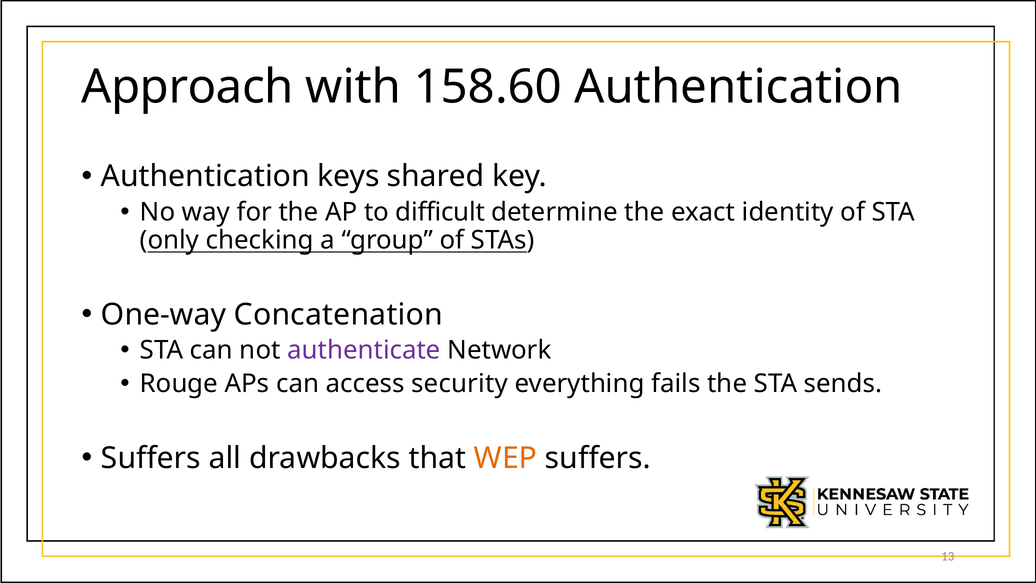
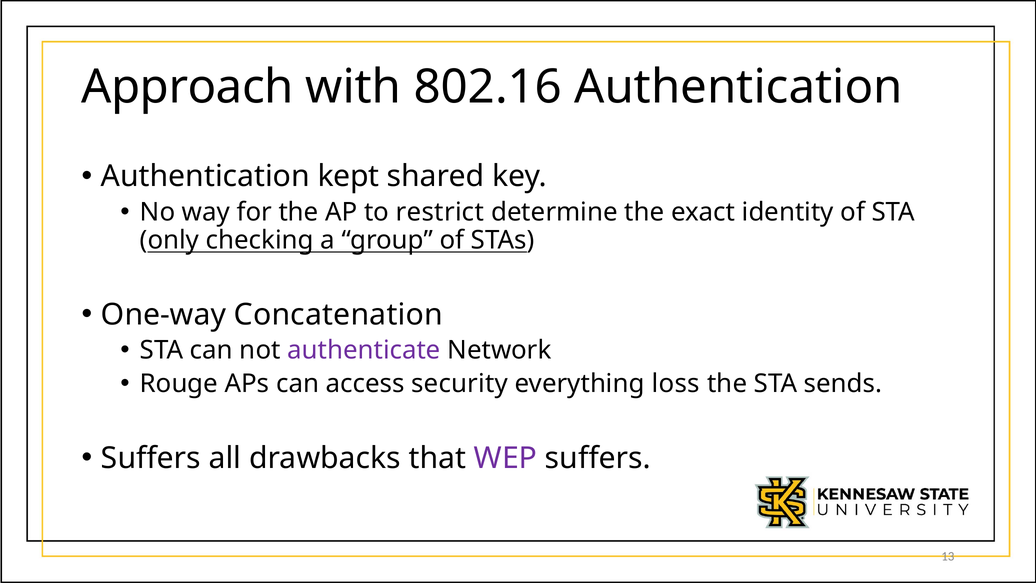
158.60: 158.60 -> 802.16 (488, 87)
keys: keys -> kept (348, 176)
difficult: difficult -> restrict (440, 212)
fails: fails -> loss (676, 384)
WEP colour: orange -> purple (506, 458)
